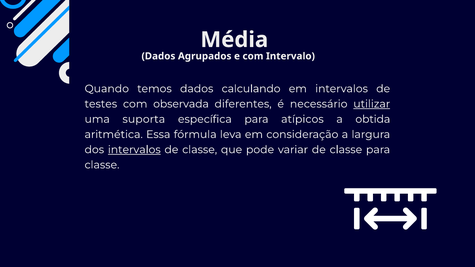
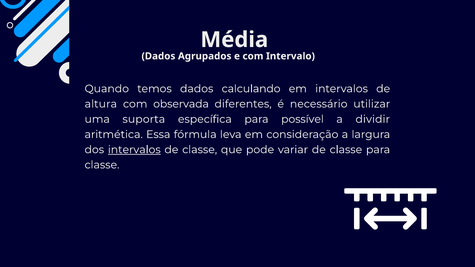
testes: testes -> altura (101, 104)
utilizar underline: present -> none (372, 104)
atípicos: atípicos -> possível (302, 119)
obtida: obtida -> dividir (373, 119)
